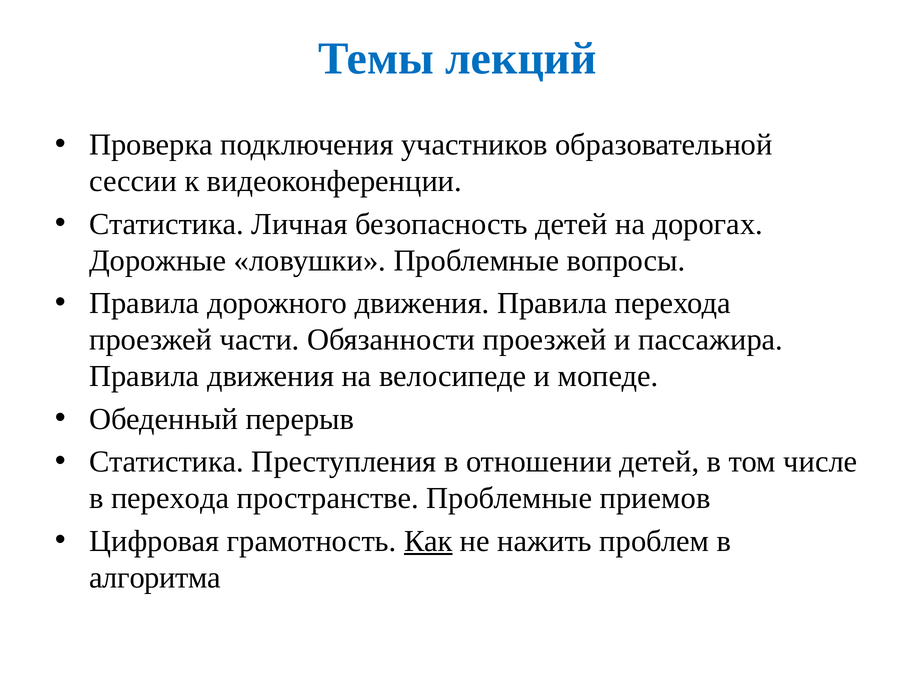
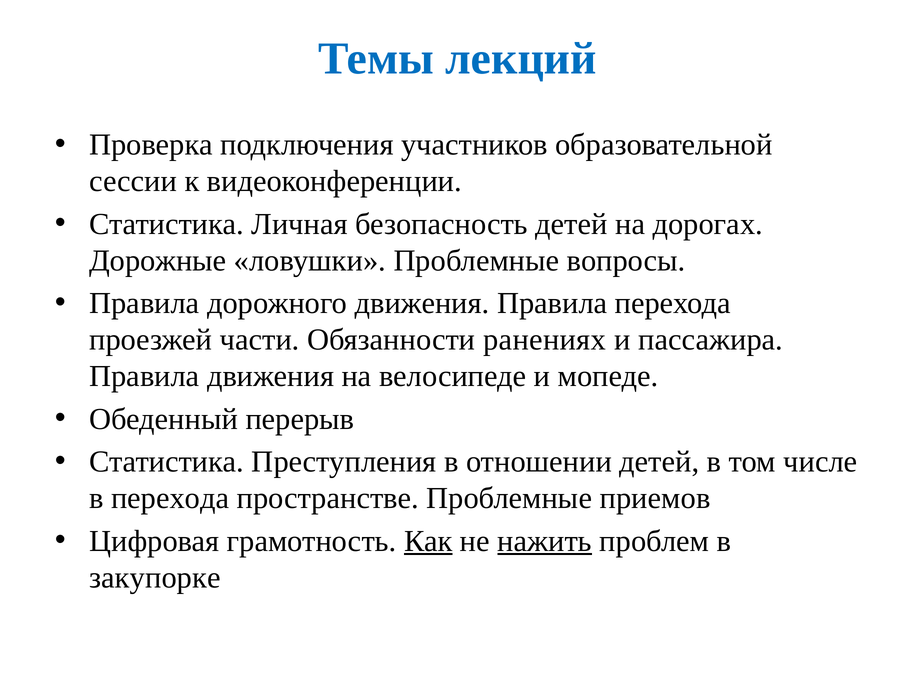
Обязанности проезжей: проезжей -> ранениях (545, 340)
нажить underline: none -> present (545, 541)
алгоритма: алгоритма -> закупорке (155, 578)
